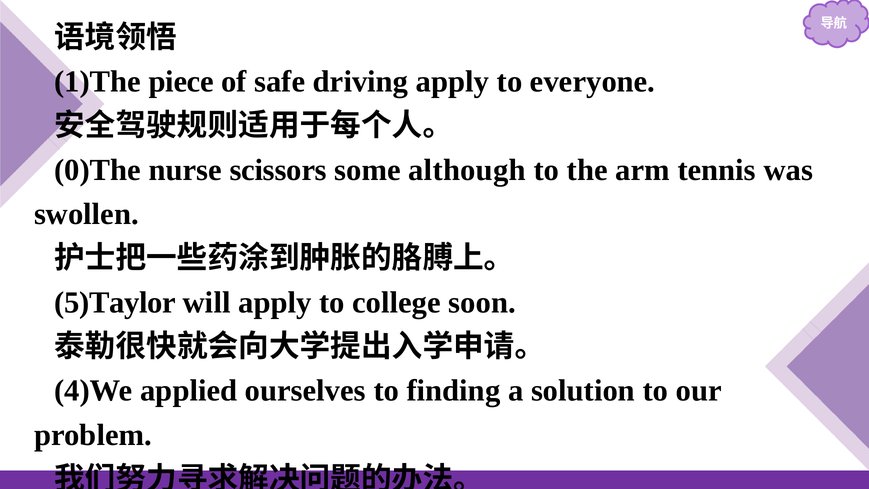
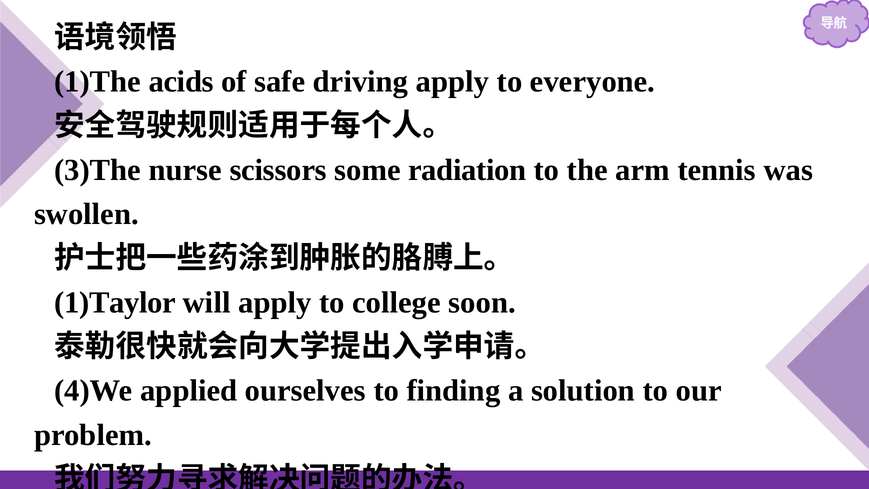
piece: piece -> acids (181, 82)
0)The: 0)The -> 3)The (98, 170)
although: although -> radiation (467, 170)
5)Taylor: 5)Taylor -> 1)Taylor (115, 302)
